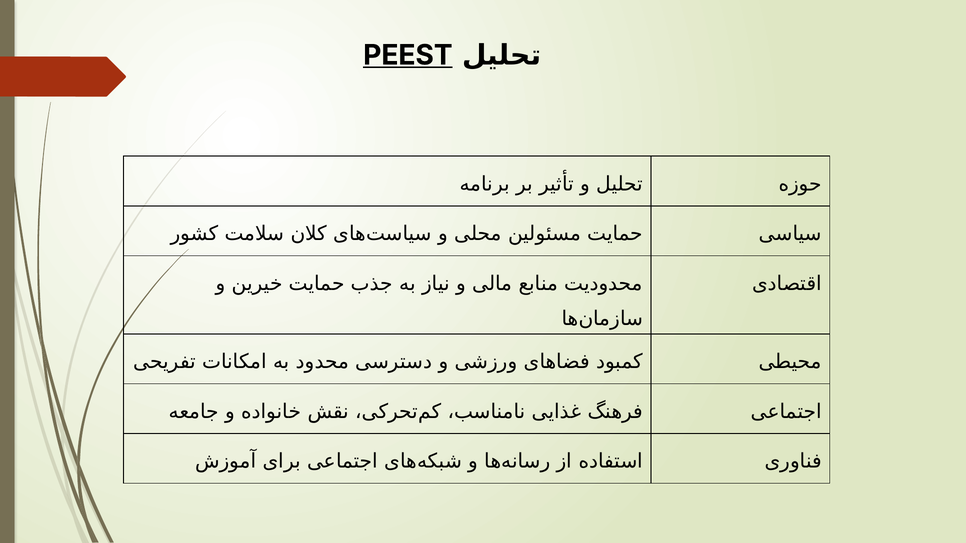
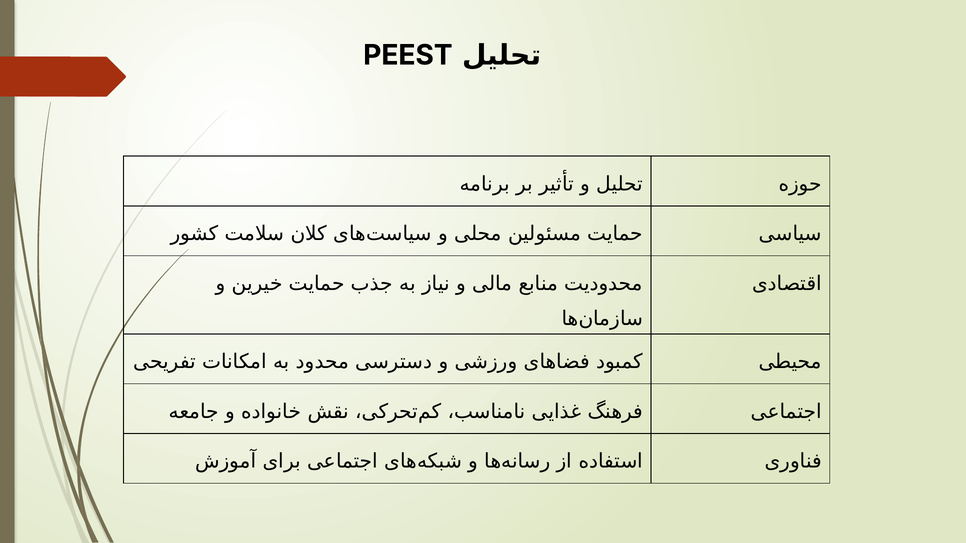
PEEST underline: present -> none (408, 55)
